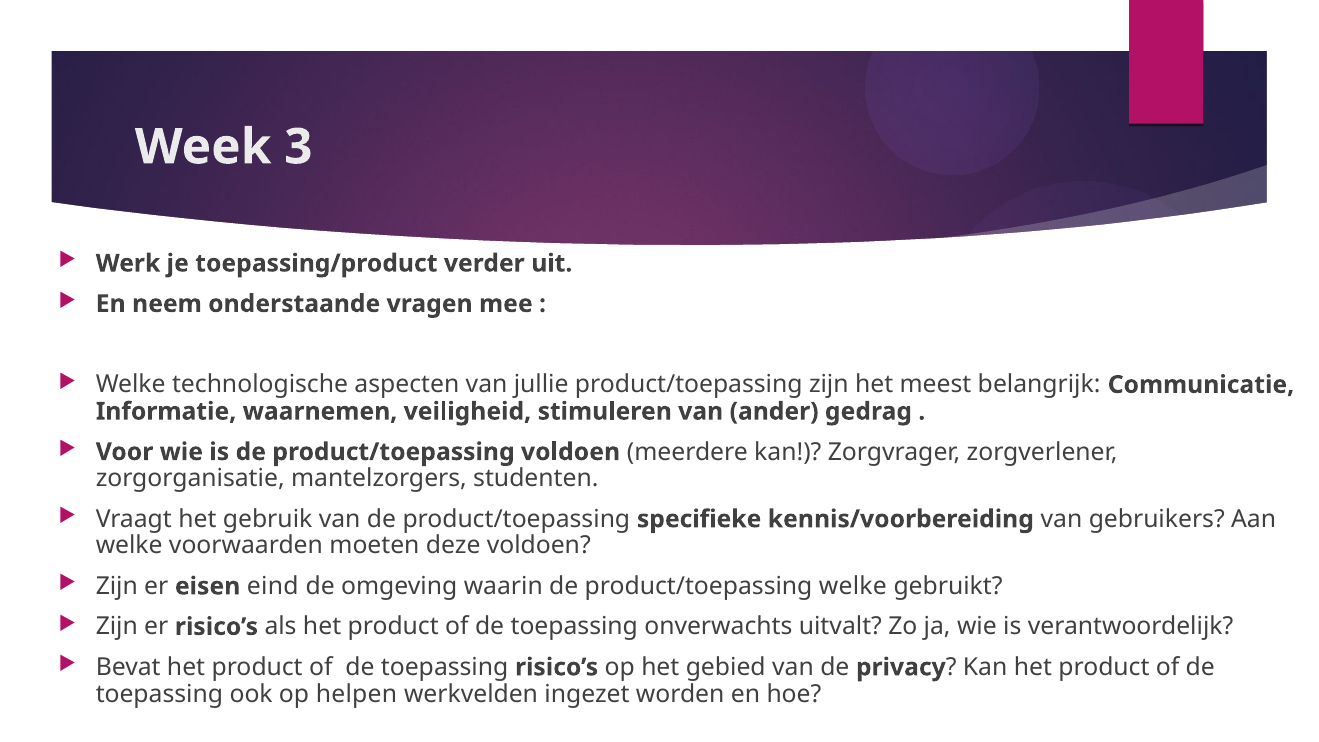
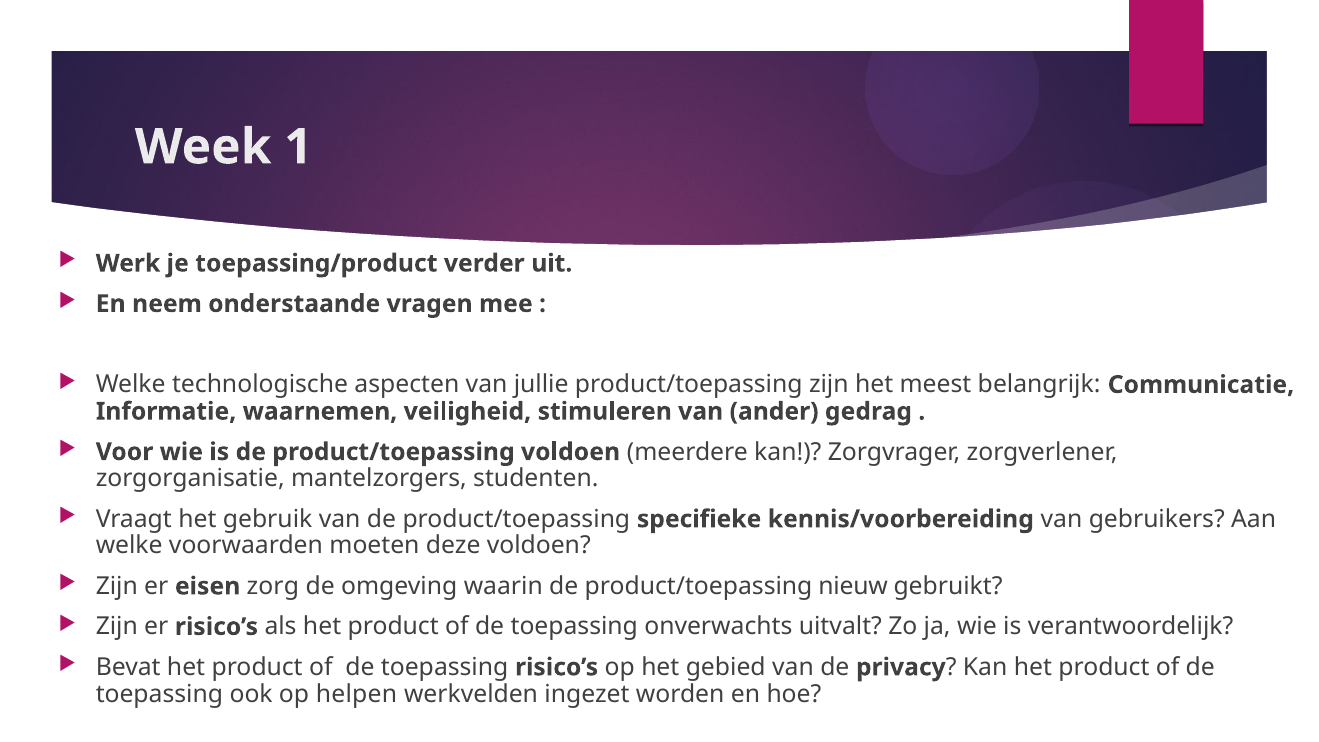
3: 3 -> 1 (298, 147)
eind: eind -> zorg (273, 586)
product/toepassing welke: welke -> nieuw (853, 586)
